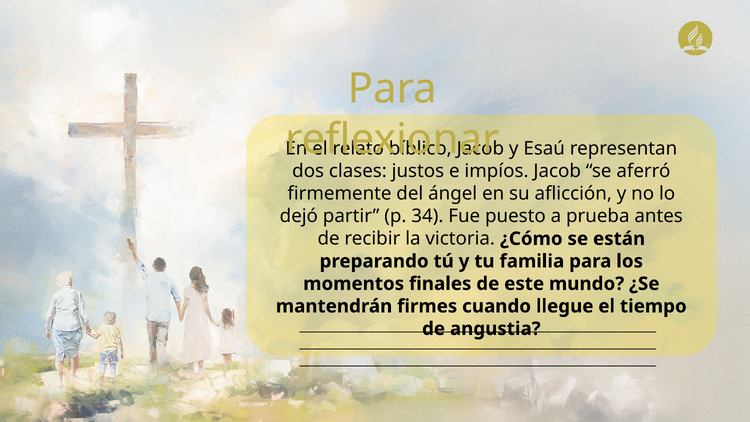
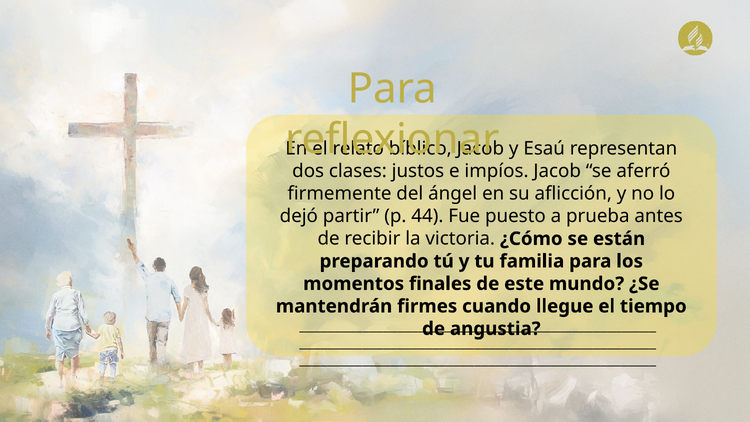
34: 34 -> 44 (427, 216)
